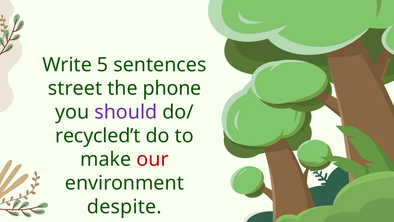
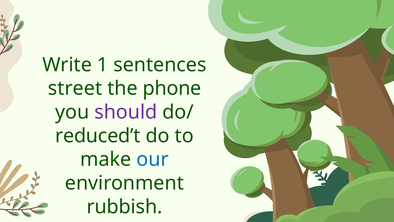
5: 5 -> 1 (103, 65)
recycled’t: recycled’t -> reduced’t (98, 136)
our colour: red -> blue (153, 159)
despite: despite -> rubbish (125, 206)
